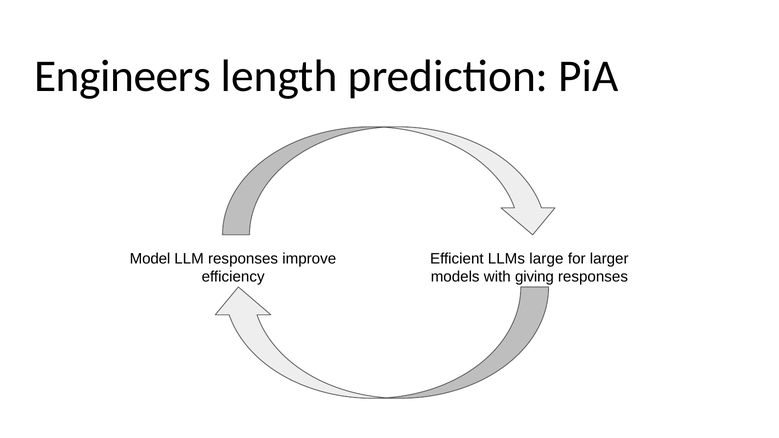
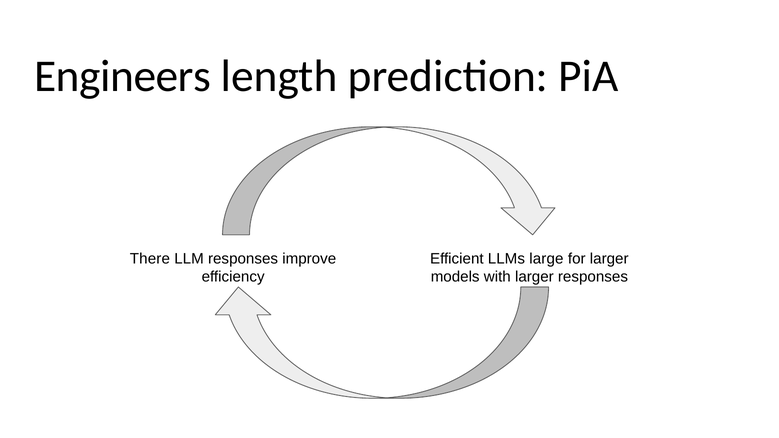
Model: Model -> There (150, 259)
with giving: giving -> larger (534, 277)
